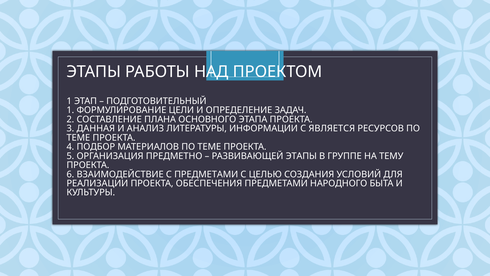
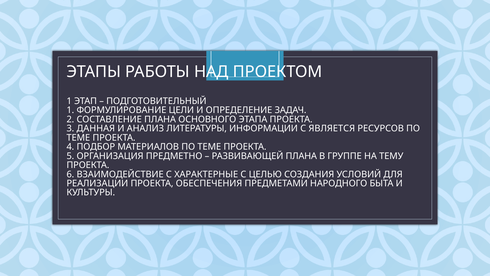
РАЗВИВАЮЩЕЙ ЭТАПЫ: ЭТАПЫ -> ПЛАНА (301, 156)
С ПРЕДМЕТАМИ: ПРЕДМЕТАМИ -> ХАРАКТЕРНЫЕ (206, 174)
